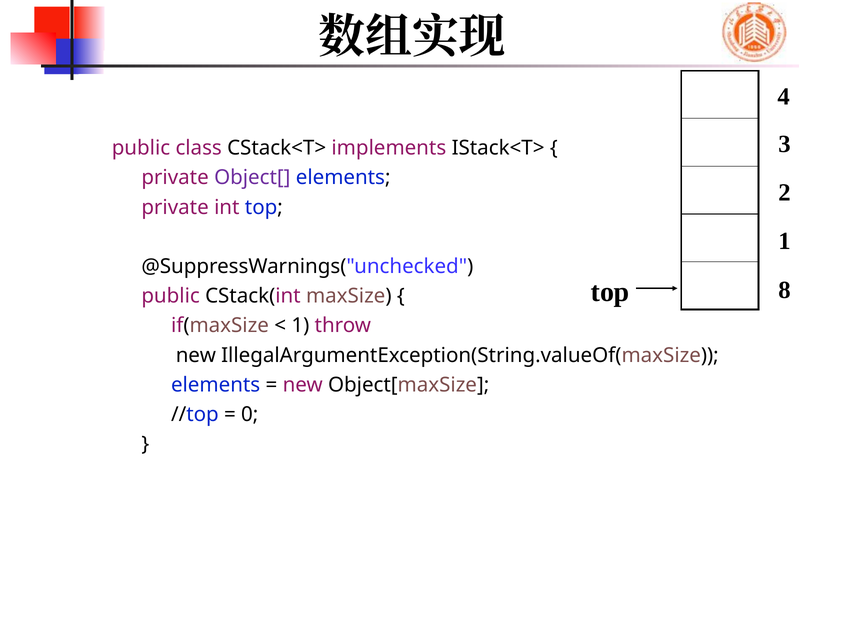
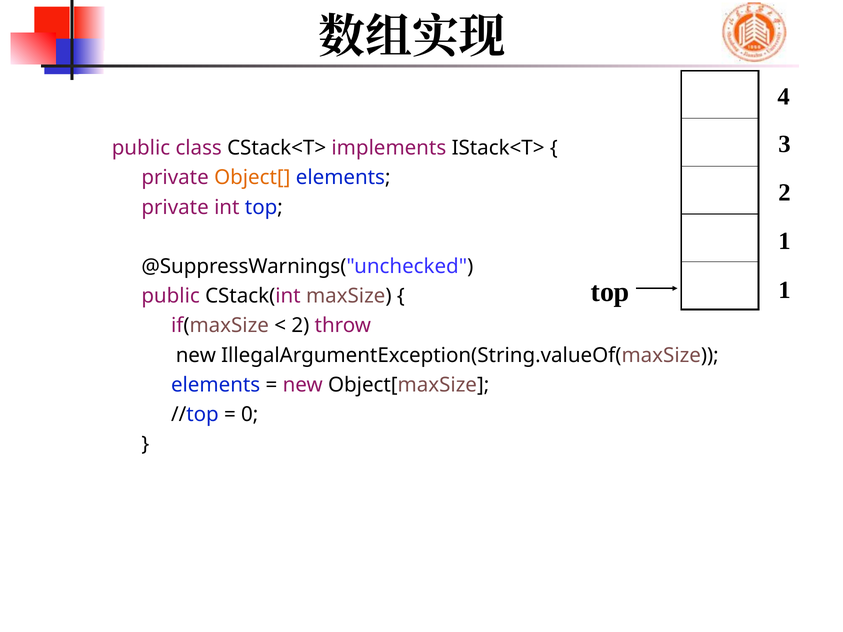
Object[ colour: purple -> orange (252, 178)
top 8: 8 -> 1 (784, 290)
1: 1 -> 2 (300, 326)
